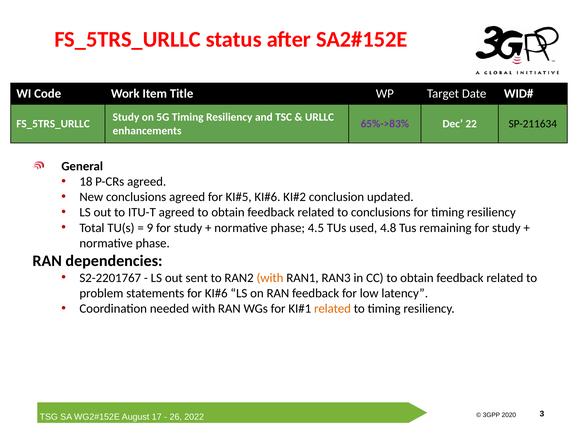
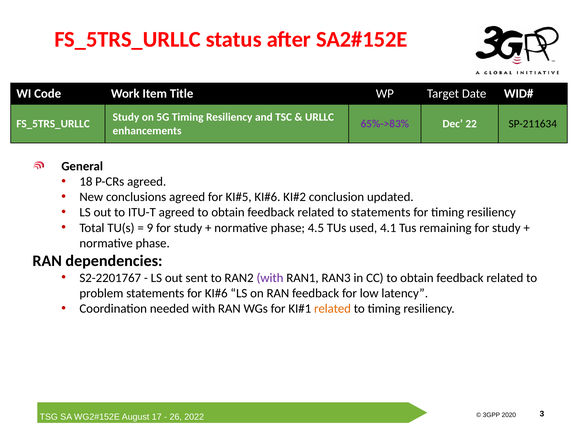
to conclusions: conclusions -> statements (381, 213)
4.8: 4.8 -> 4.1 (388, 228)
with colour: orange -> purple (270, 278)
